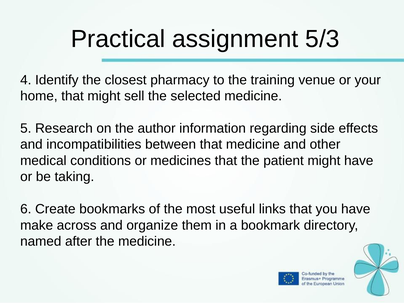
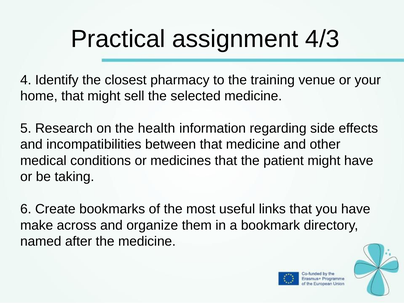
5/3: 5/3 -> 4/3 (322, 39)
author: author -> health (157, 128)
